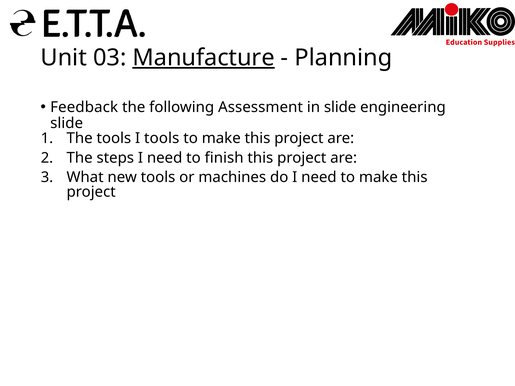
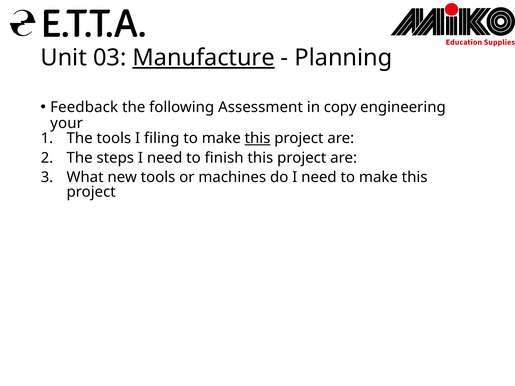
in slide: slide -> copy (340, 107)
slide: slide -> your (67, 123)
I tools: tools -> filing (162, 138)
this underline: none -> present (258, 138)
